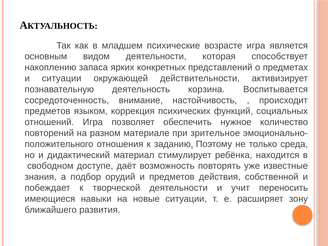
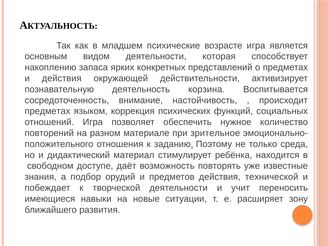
и ситуации: ситуации -> действия (62, 78)
предметов: предметов -> предметах (48, 111)
собственной: собственной -> технической (272, 177)
